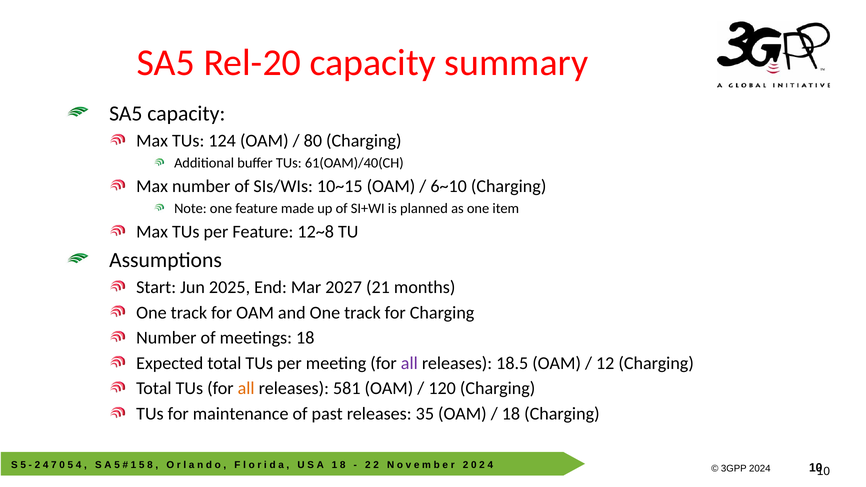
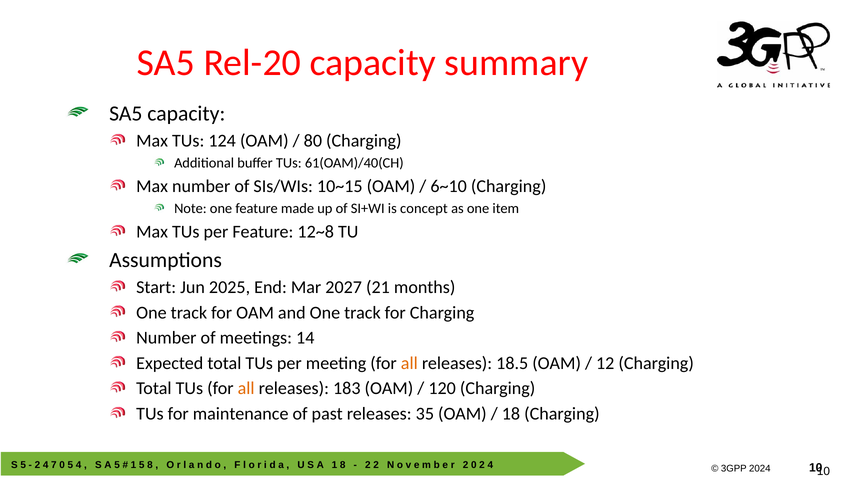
planned: planned -> concept (424, 208)
meetings 18: 18 -> 14 (305, 338)
all colour: purple -> orange (409, 363)
581: 581 -> 183 (347, 388)
